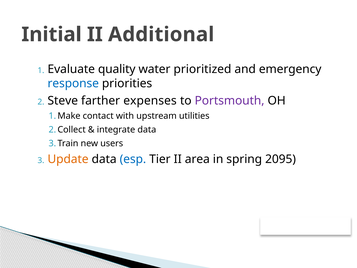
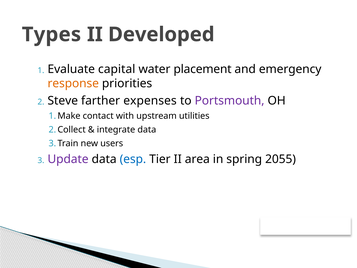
Initial: Initial -> Types (51, 34)
Additional: Additional -> Developed (161, 34)
quality: quality -> capital (117, 69)
prioritized: prioritized -> placement (203, 69)
response colour: blue -> orange (73, 83)
Update colour: orange -> purple (68, 159)
2095: 2095 -> 2055 (281, 159)
